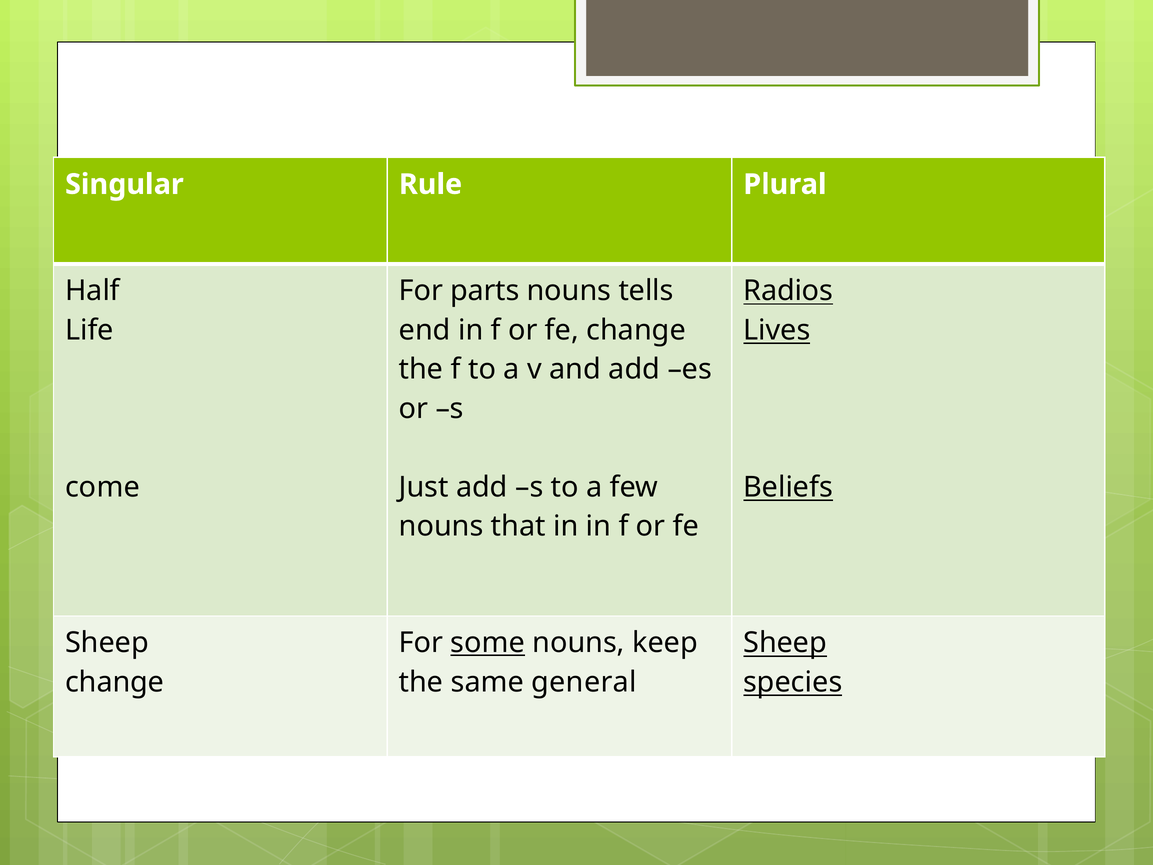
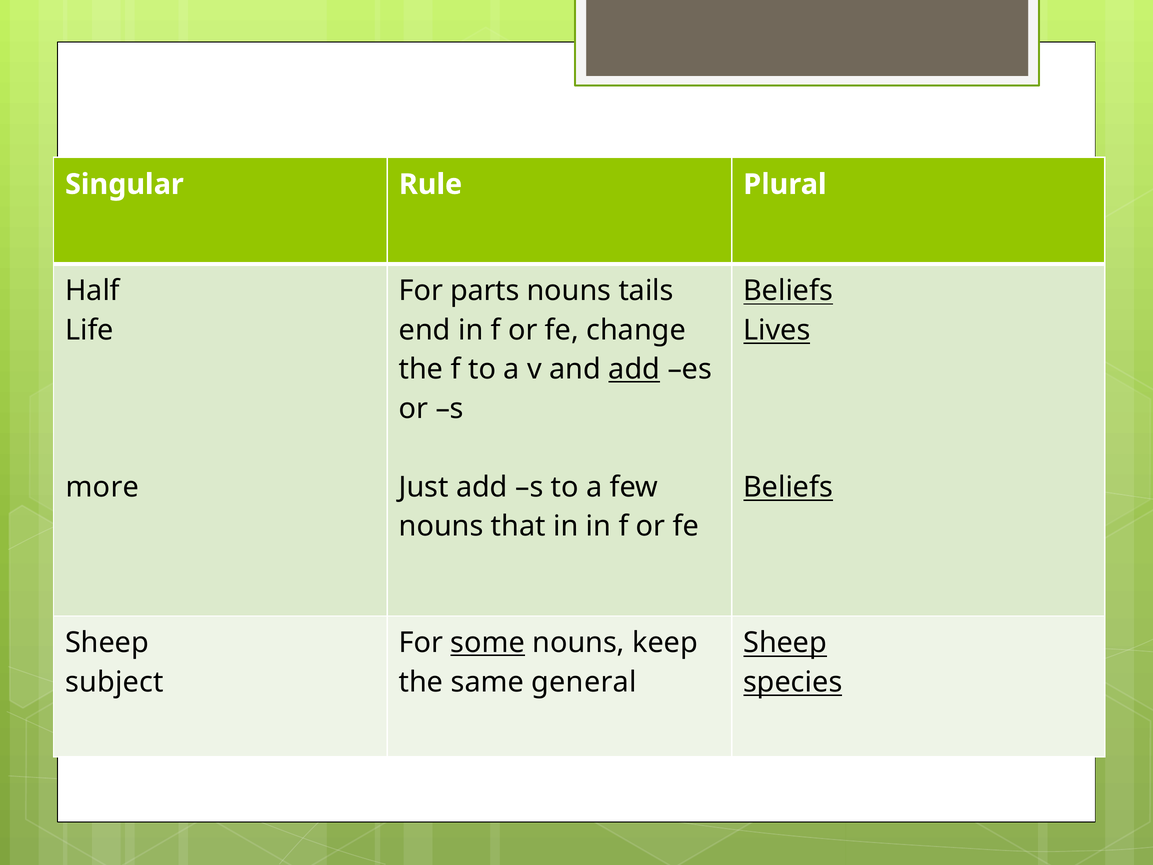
tells: tells -> tails (646, 291)
Radios: Radios -> Beliefs (788, 291)
add underline: none -> present (634, 369)
come: come -> more (102, 487)
change: change -> subject (114, 682)
